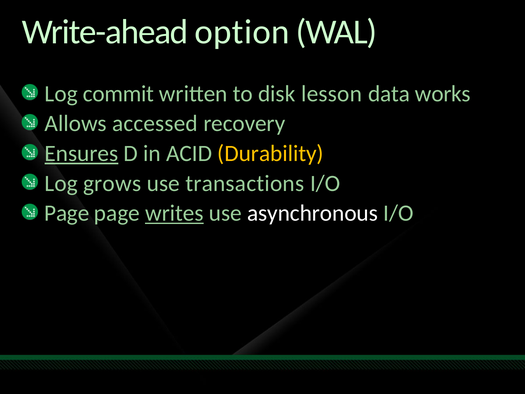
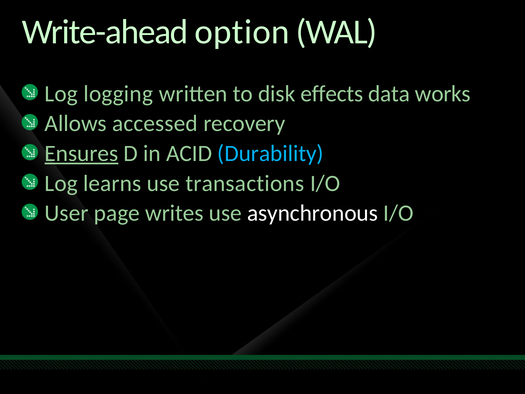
commit: commit -> logging (118, 94)
lesson: lesson -> effects (332, 94)
Durability colour: yellow -> light blue (271, 153)
grows: grows -> learns (112, 183)
Page: Page -> User (67, 213)
writes underline: present -> none (174, 213)
